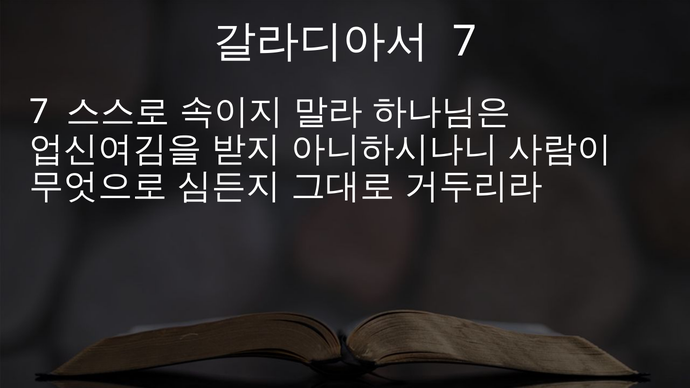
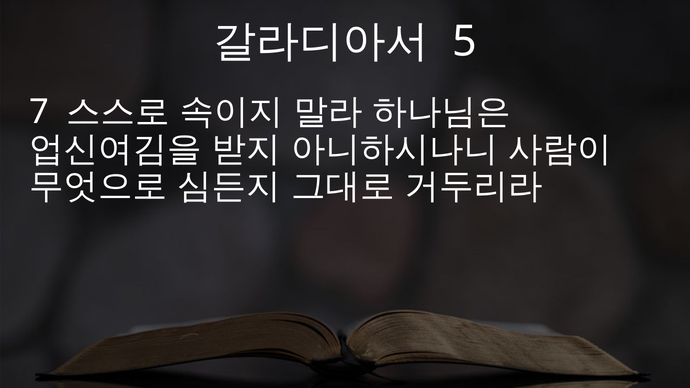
7: 7 -> 5 (464, 42)
